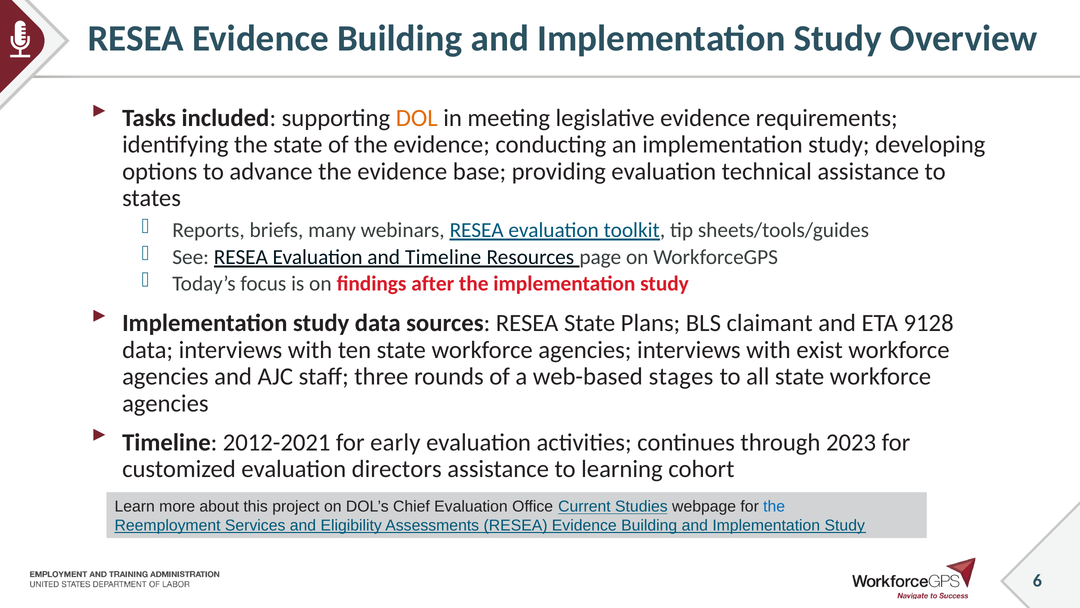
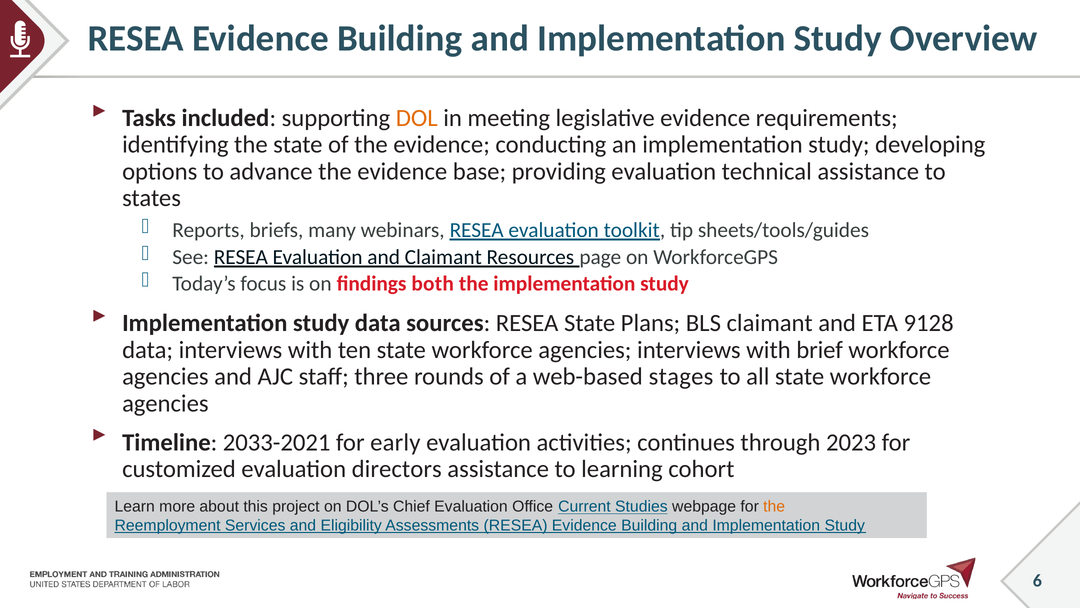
and Timeline: Timeline -> Claimant (443, 257)
after: after -> both (433, 284)
exist: exist -> brief (820, 350)
2012-2021: 2012-2021 -> 2033-2021 (277, 442)
the colour: blue -> orange (774, 506)
